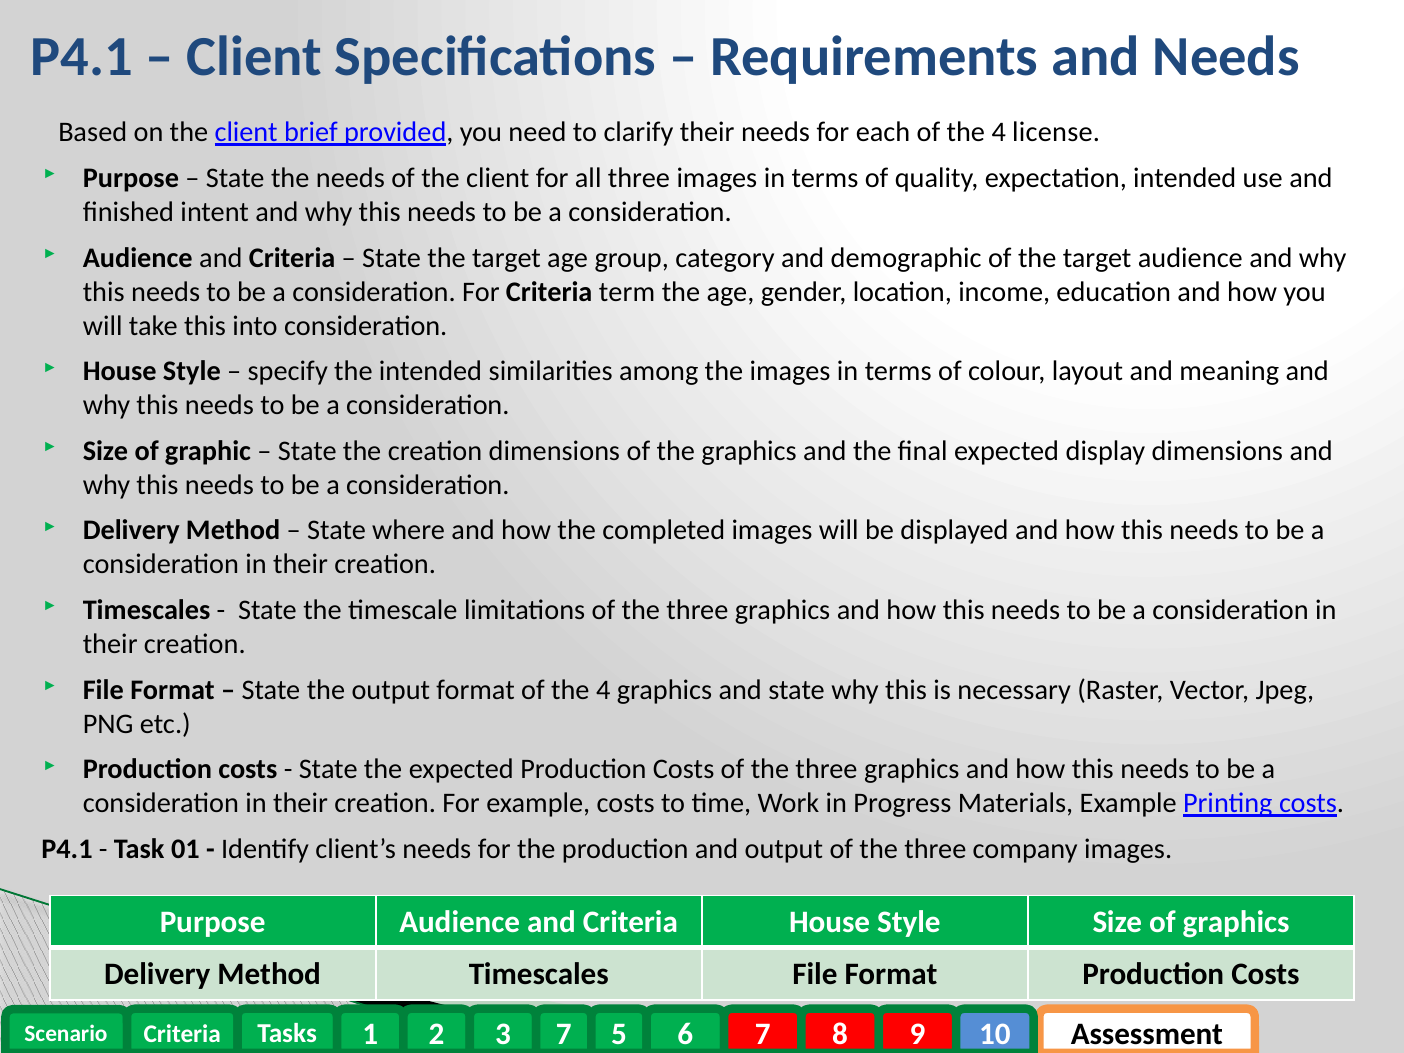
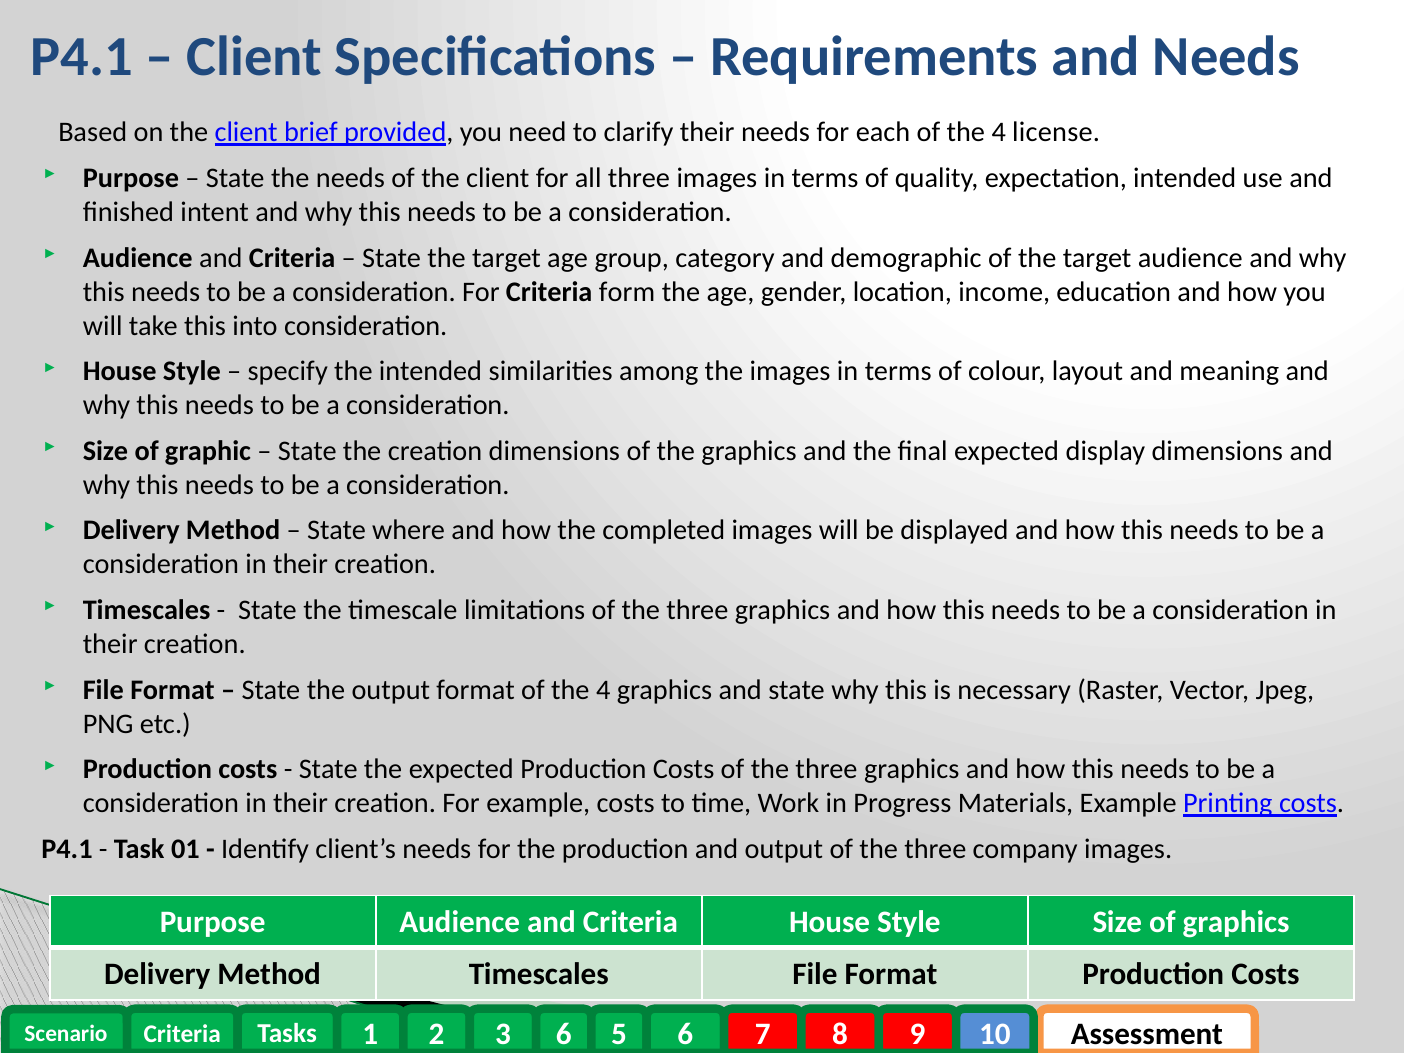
term: term -> form (627, 292)
7: 7 -> 6 (564, 1034)
